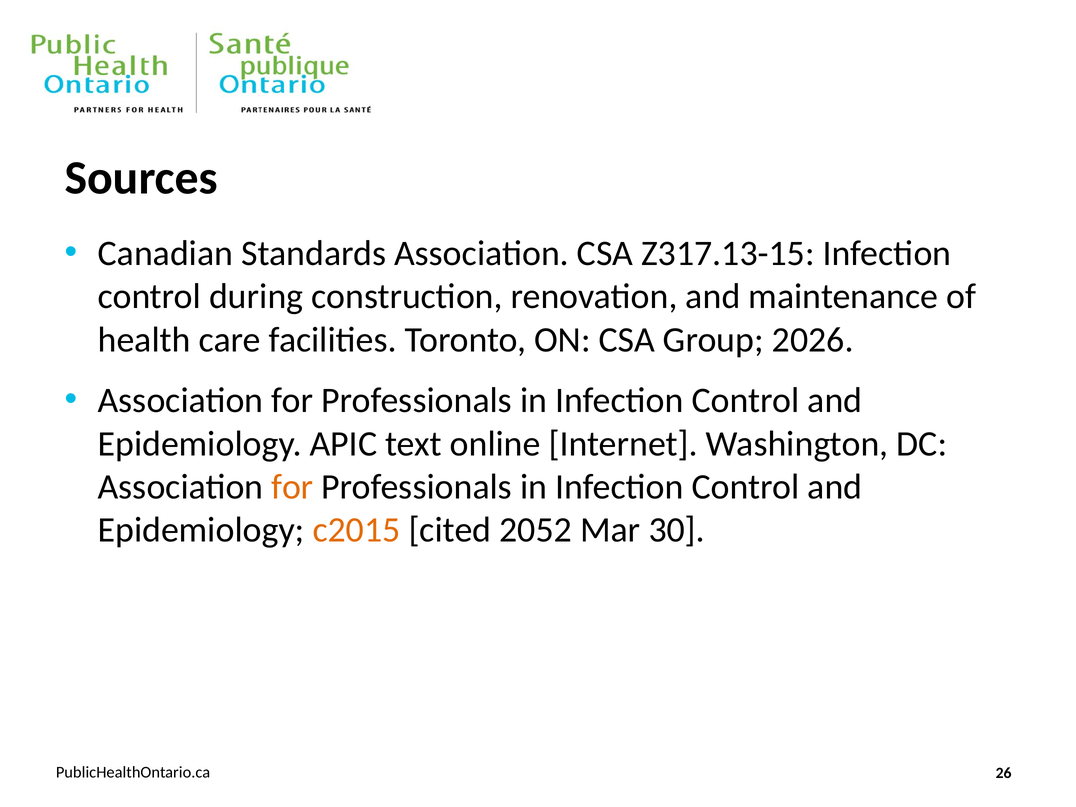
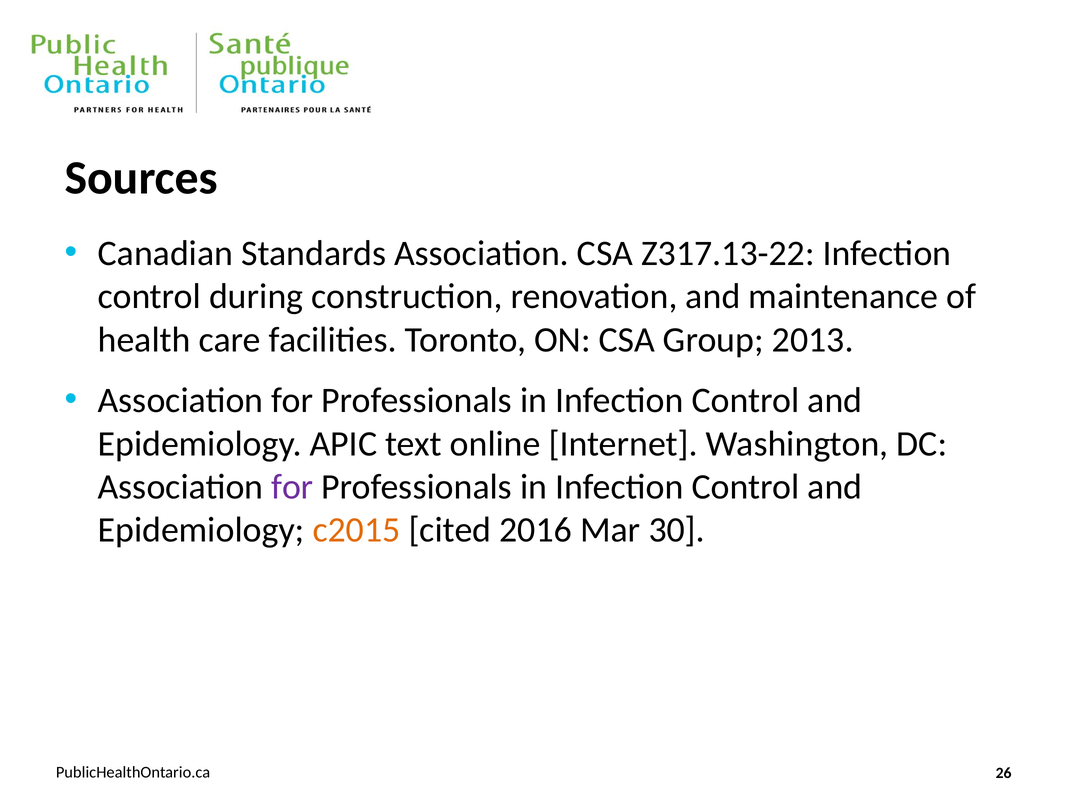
Z317.13-15: Z317.13-15 -> Z317.13-22 (728, 254)
2026: 2026 -> 2013 (813, 340)
for colour: orange -> purple (292, 487)
2052: 2052 -> 2016 (536, 530)
